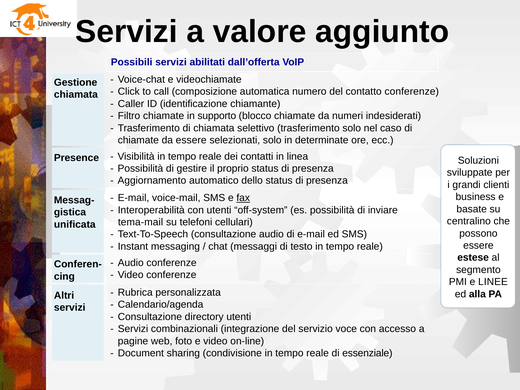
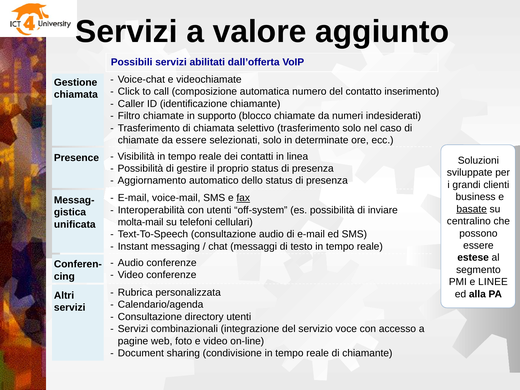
contatto conferenze: conferenze -> inserimento (412, 92)
basate underline: none -> present (472, 209)
tema-mail: tema-mail -> molta-mail (141, 222)
di essenziale: essenziale -> chiamante (367, 353)
